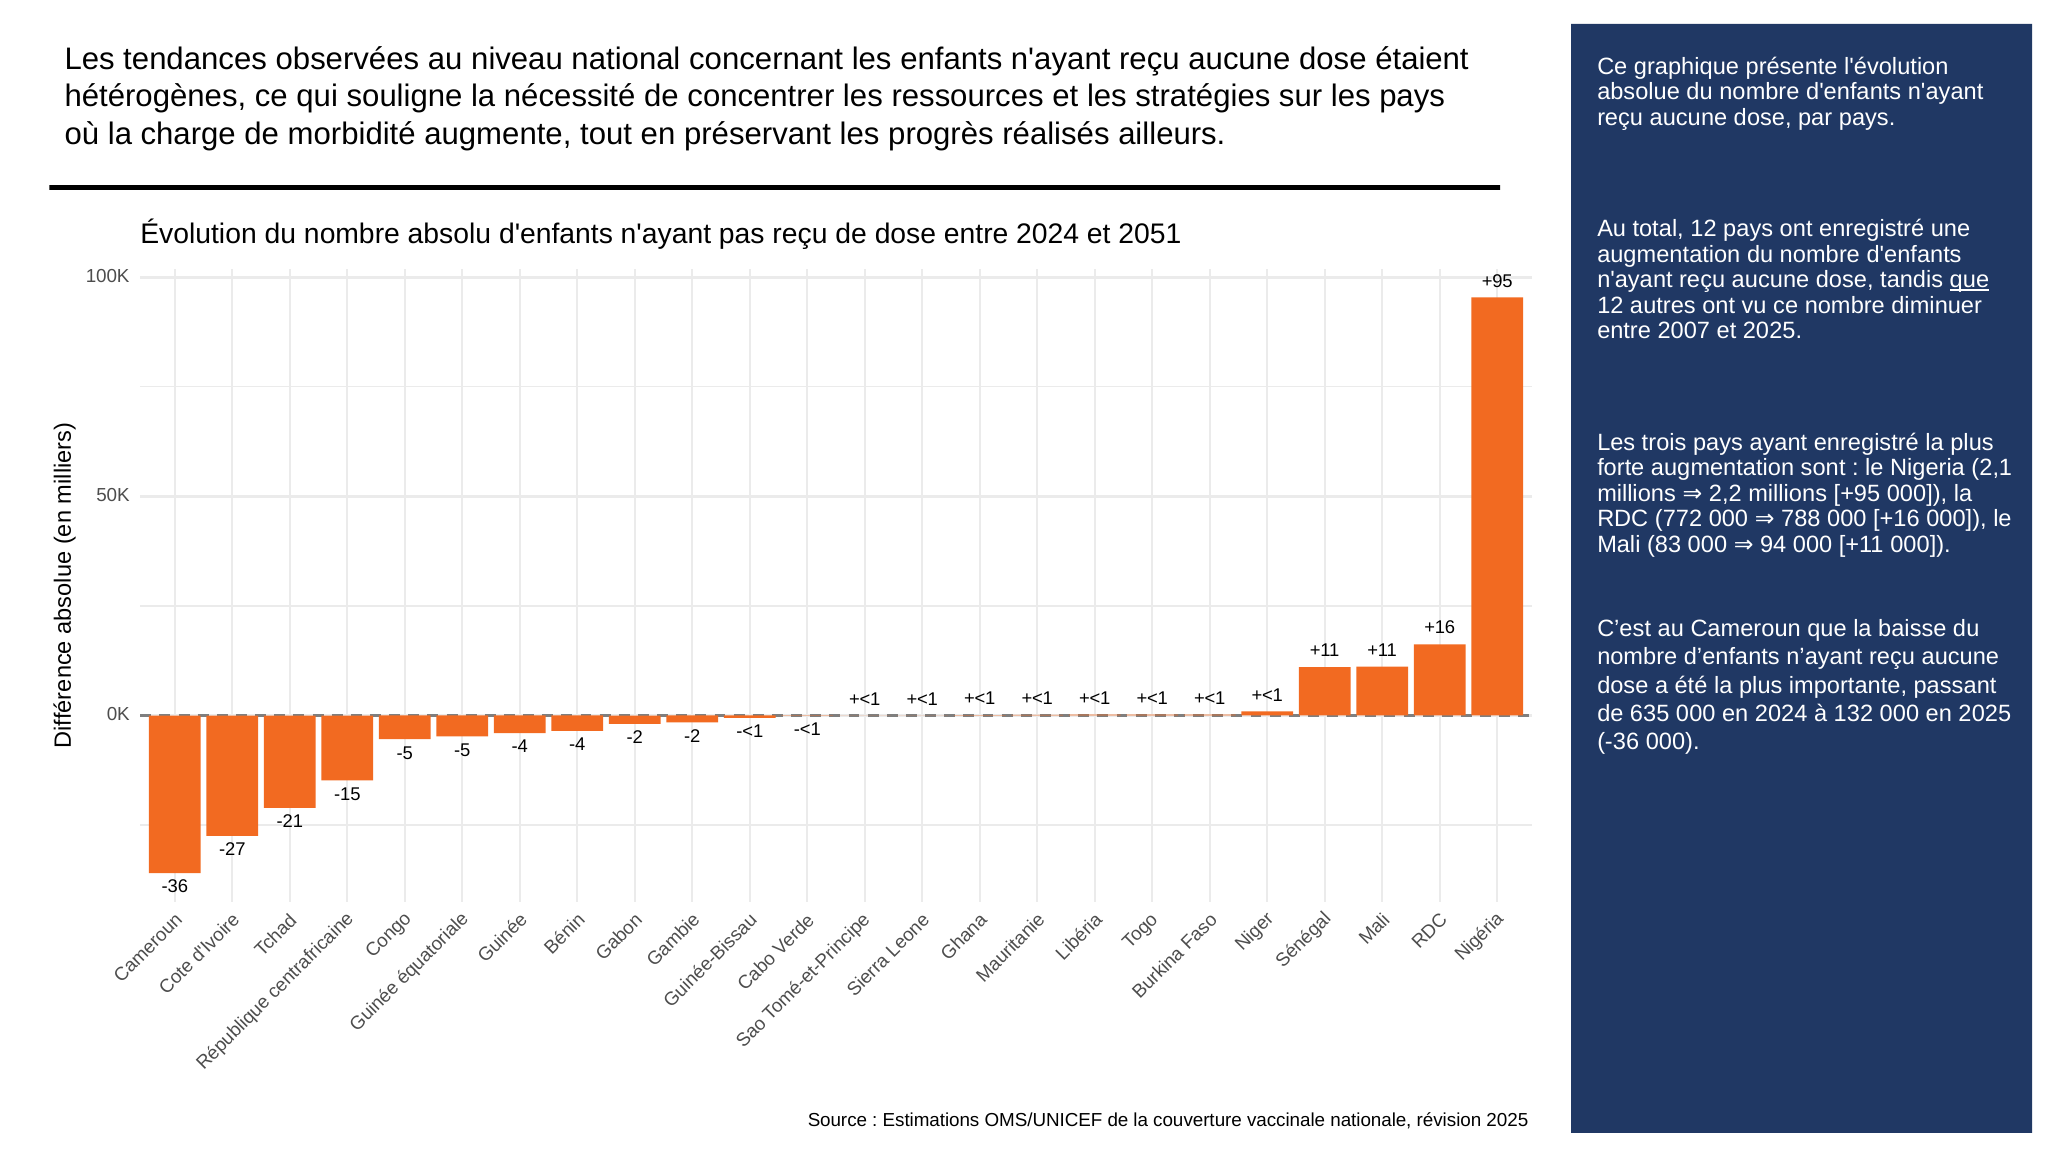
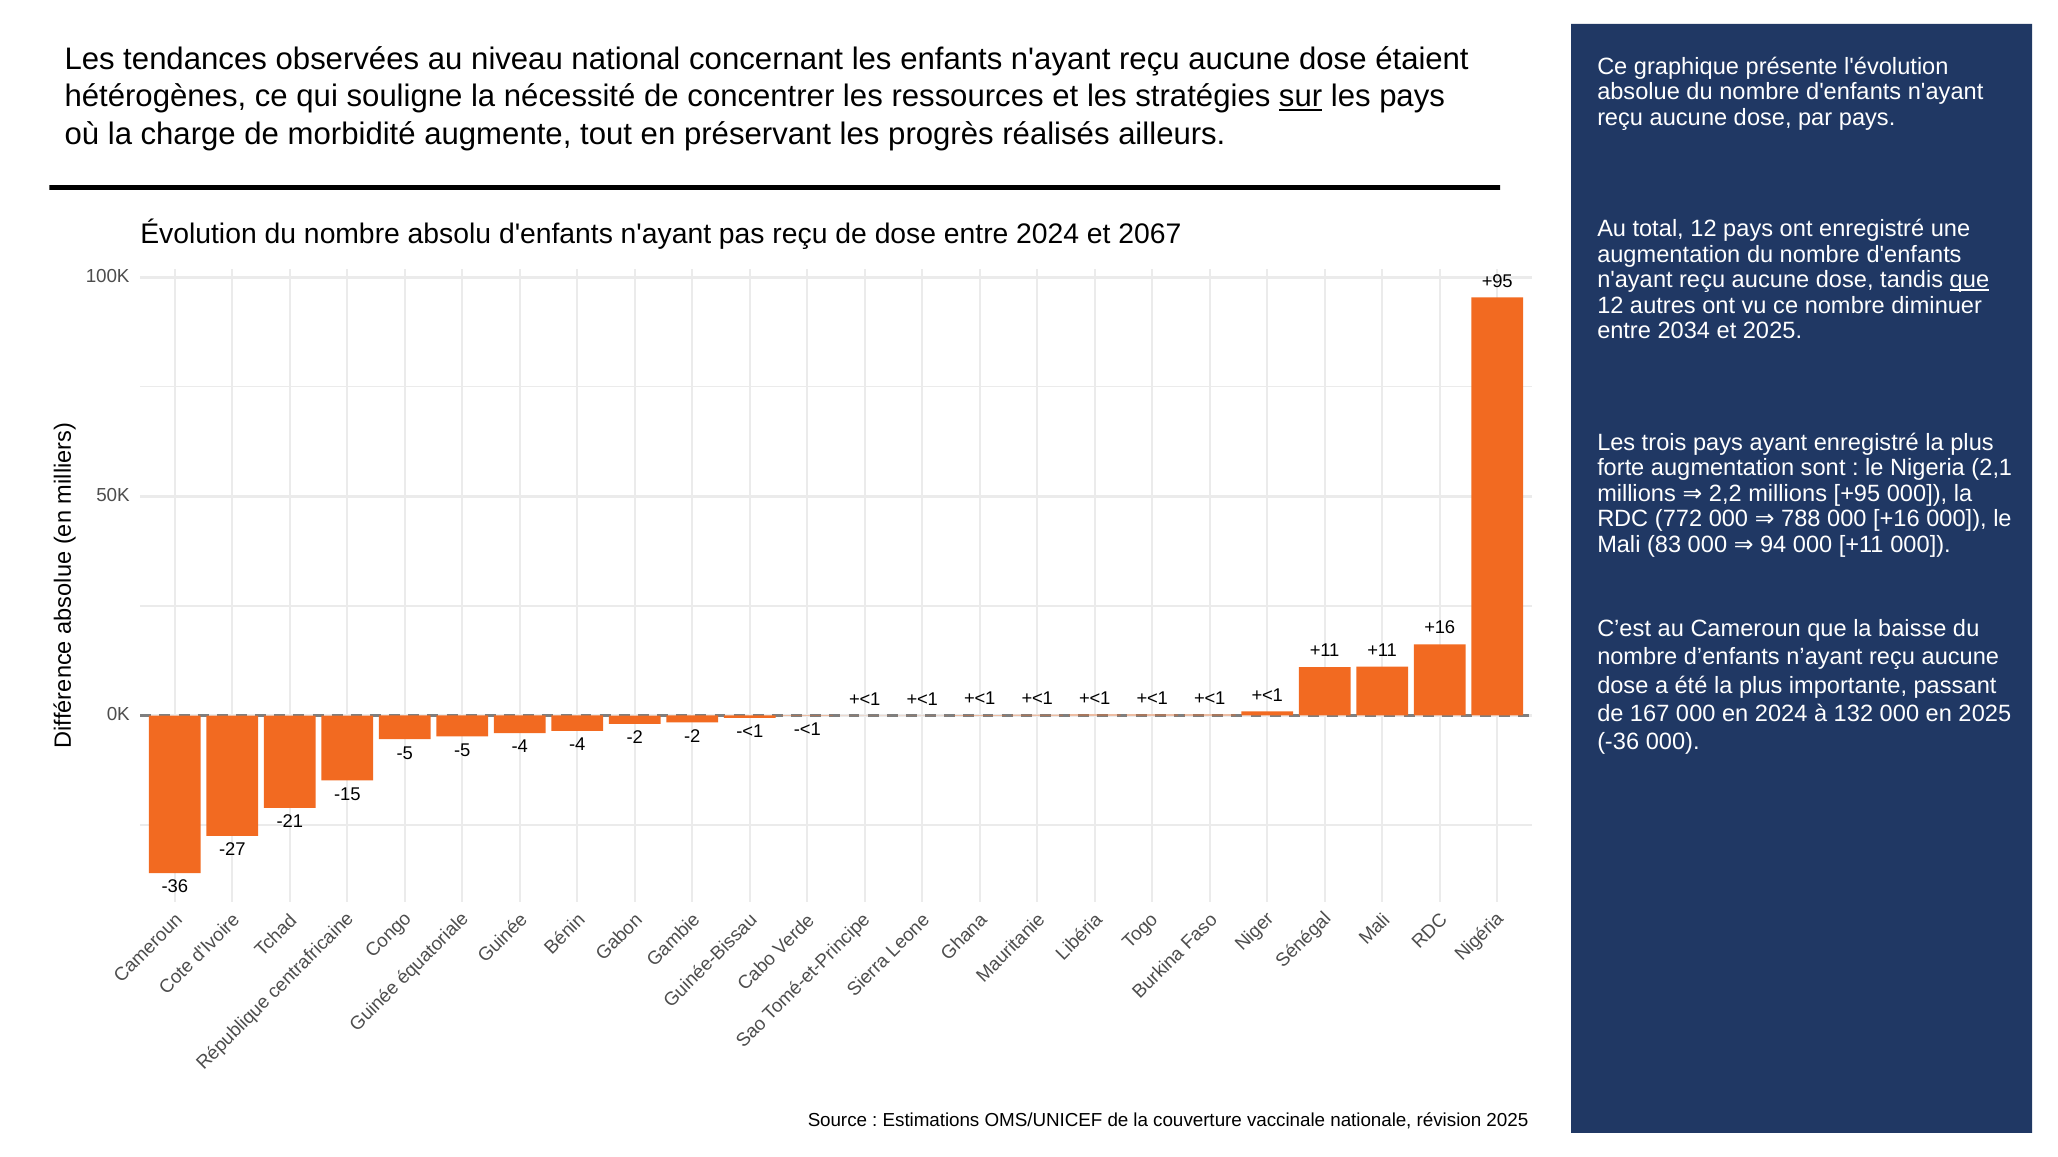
sur underline: none -> present (1301, 97)
2051: 2051 -> 2067 (1150, 235)
2007: 2007 -> 2034 (1684, 331)
635: 635 -> 167 (1650, 714)
